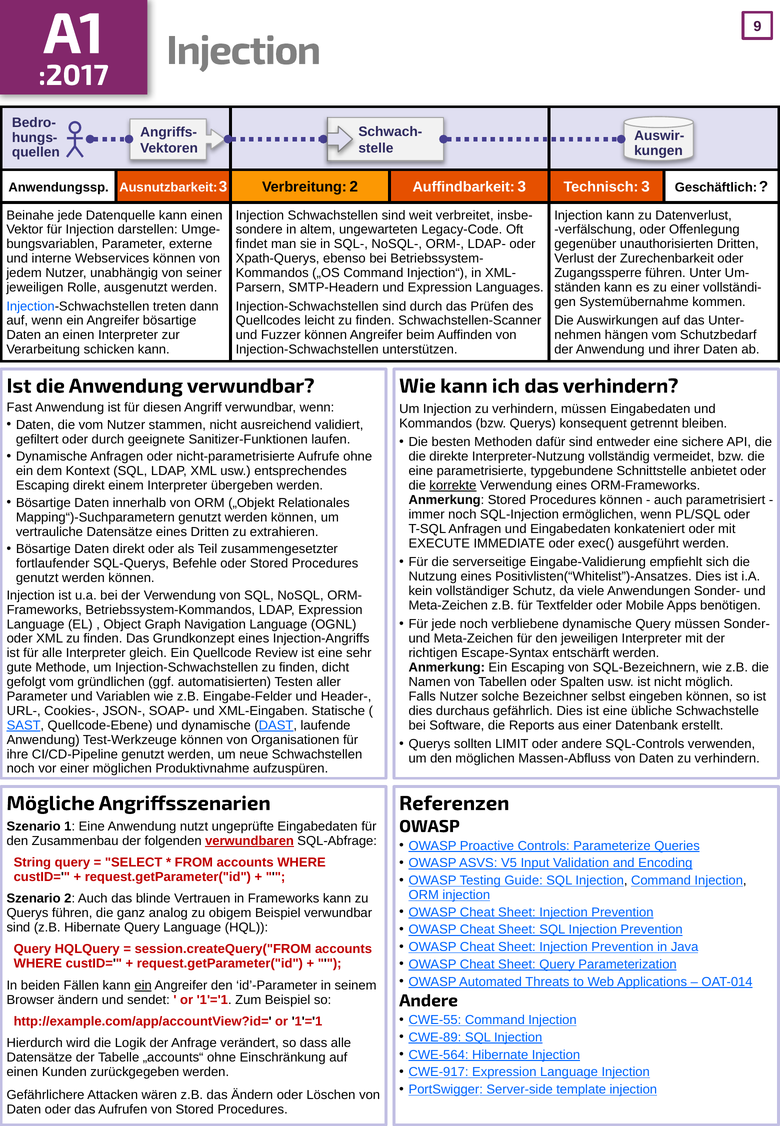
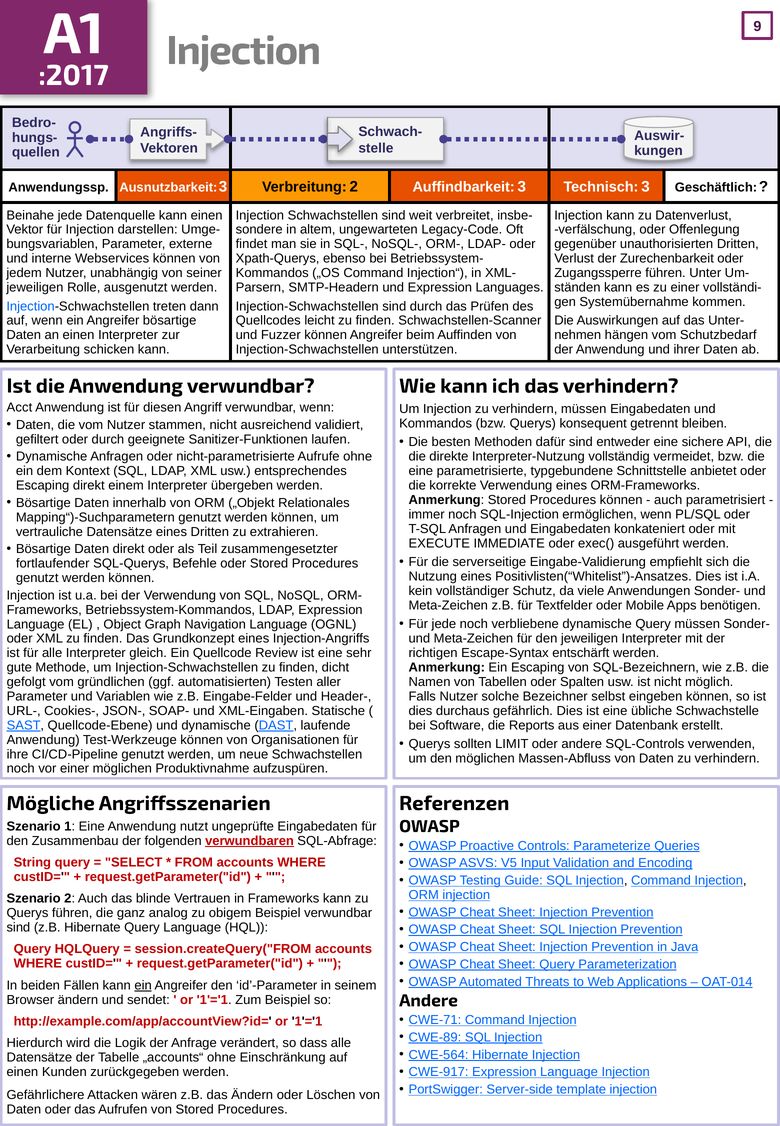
Fast: Fast -> Acct (19, 408)
korrekte underline: present -> none (453, 486)
CWE-55: CWE-55 -> CWE-71 (435, 1021)
